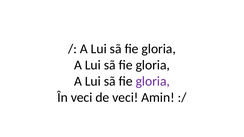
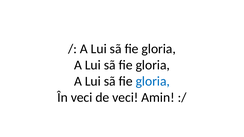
gloria colour: purple -> blue (153, 81)
